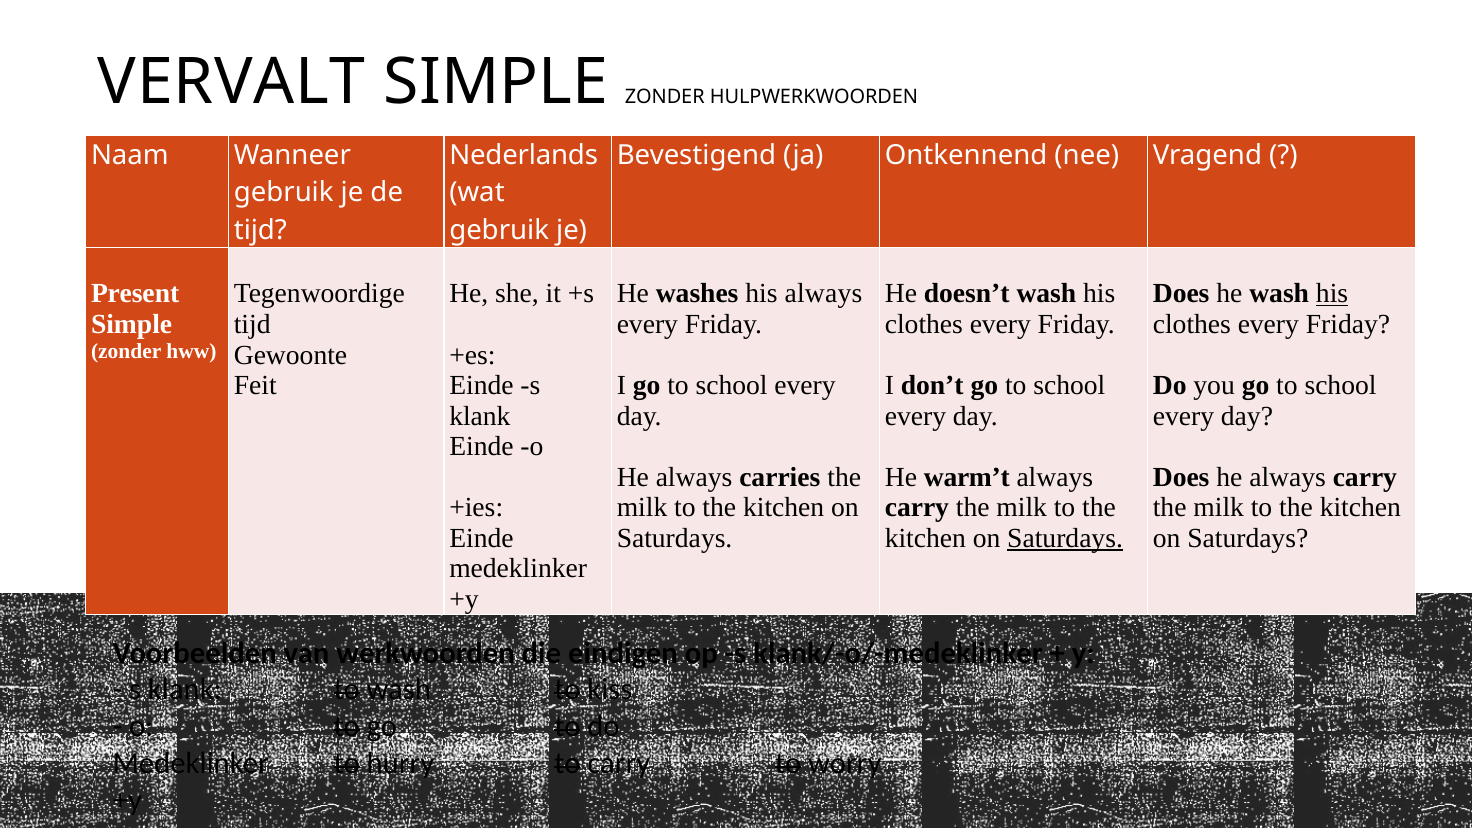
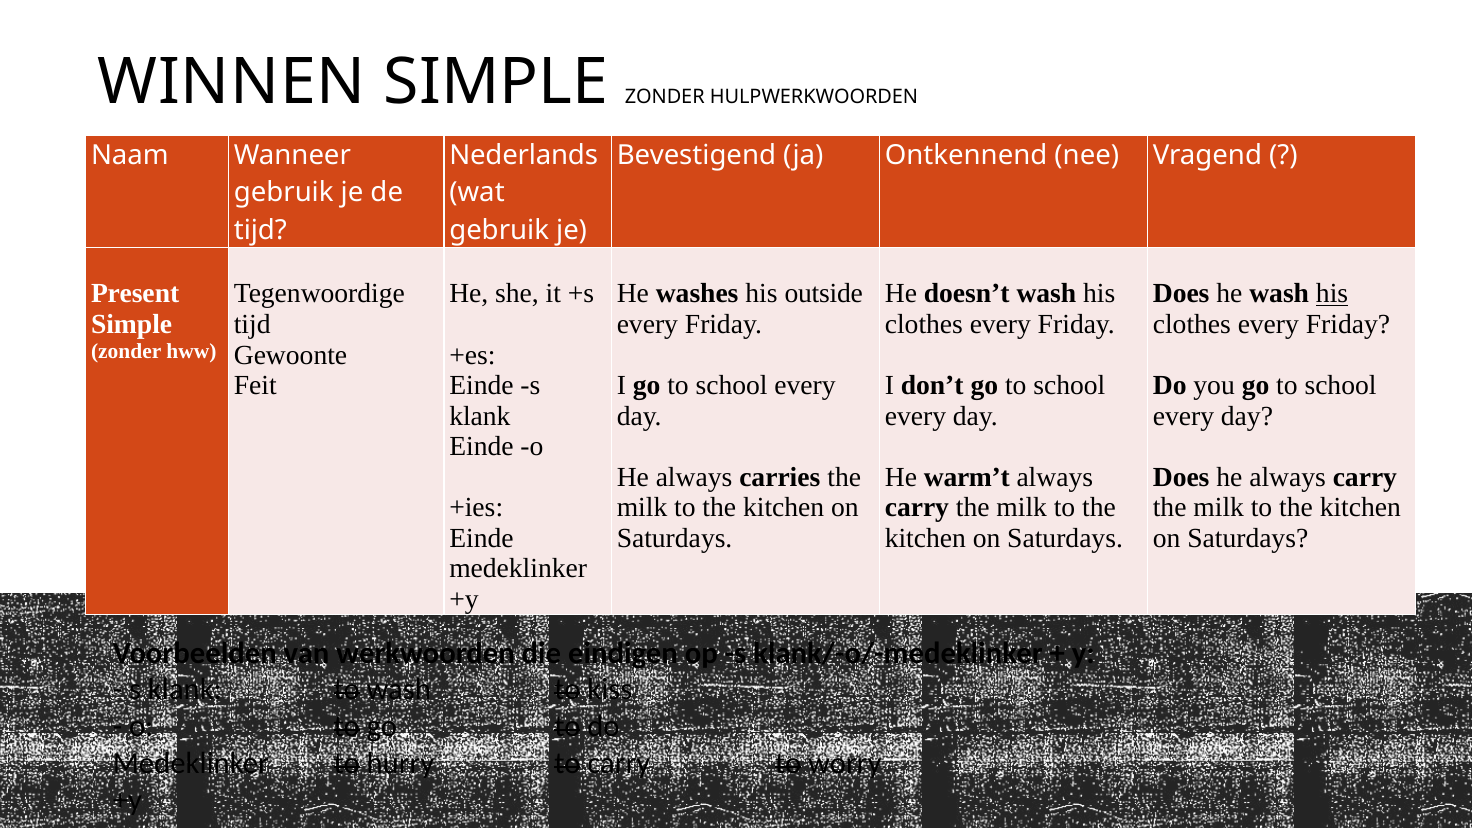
VERVALT: VERVALT -> WINNEN (232, 82)
his always: always -> outside (824, 294)
Saturdays underline: present -> none (1065, 538)
